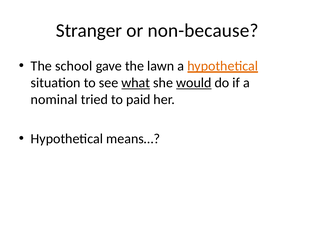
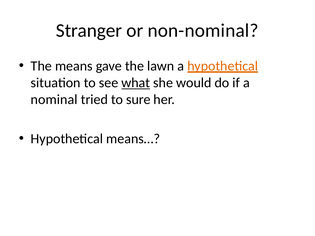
non-because: non-because -> non-nominal (203, 30)
school: school -> means (74, 66)
would underline: present -> none (194, 83)
paid: paid -> sure (138, 100)
